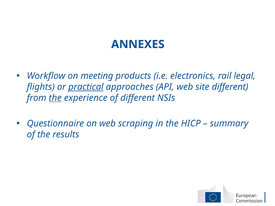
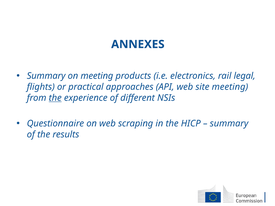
Workflow: Workflow -> Summary (46, 76)
practical underline: present -> none (86, 87)
site different: different -> meeting (230, 87)
